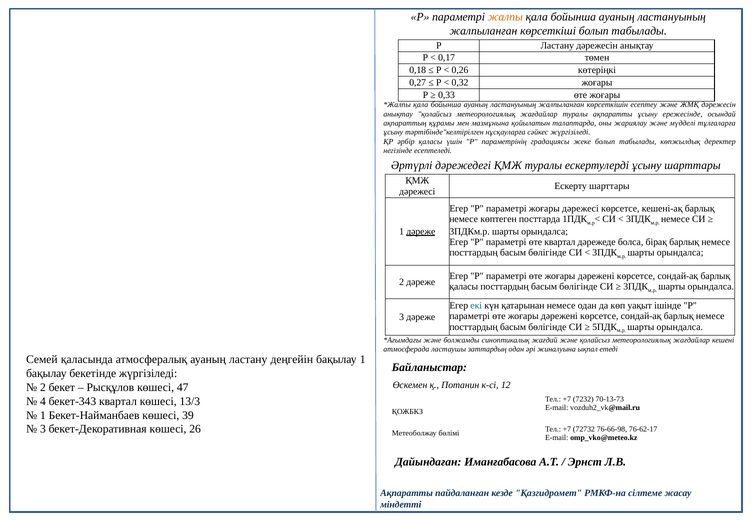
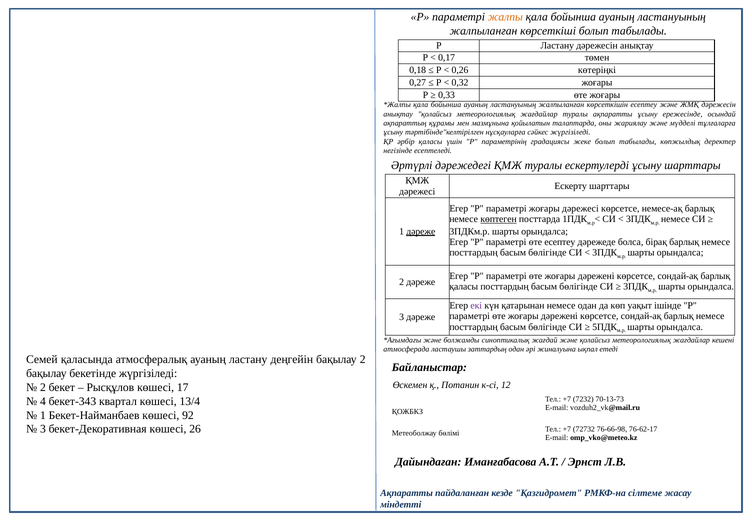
кешені-ақ: кешені-ақ -> немесе-ақ (662, 208)
көптеген underline: none -> present (499, 219)
өте квартал: квартал -> есептеу (560, 242)
екі colour: blue -> purple (476, 305)
бақылау 1: 1 -> 2 (363, 359)
47: 47 -> 17 (183, 387)
13/3: 13/3 -> 13/4 (190, 401)
39: 39 -> 92 (188, 415)
